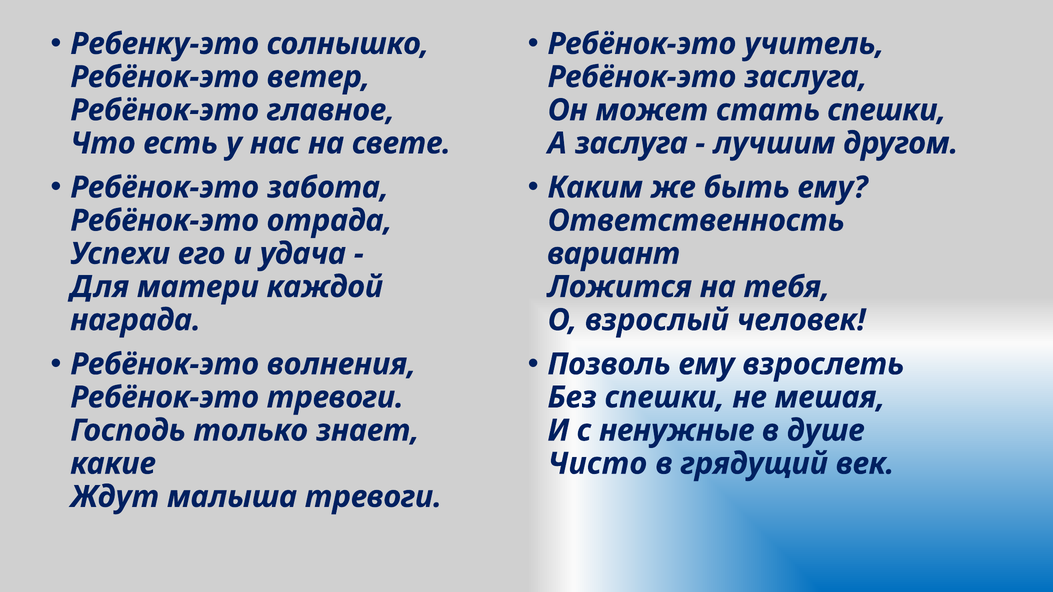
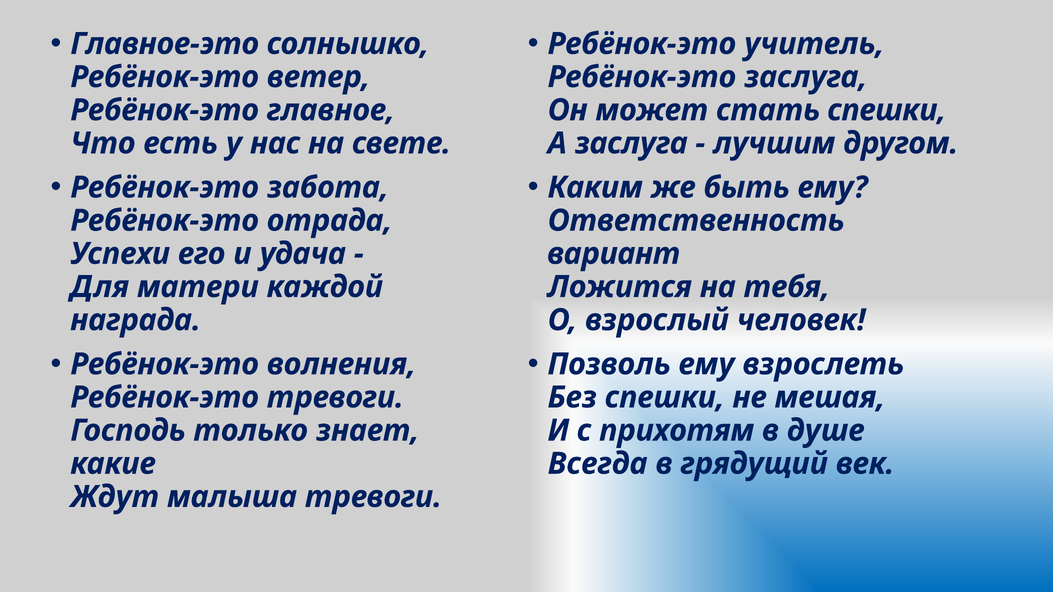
Ребенку-это: Ребенку-это -> Главное-это (165, 44)
ненужные: ненужные -> прихотям (677, 431)
Чисто: Чисто -> Всегда (598, 464)
